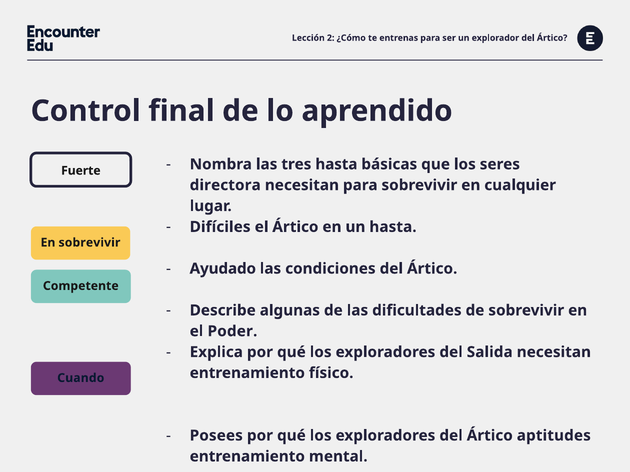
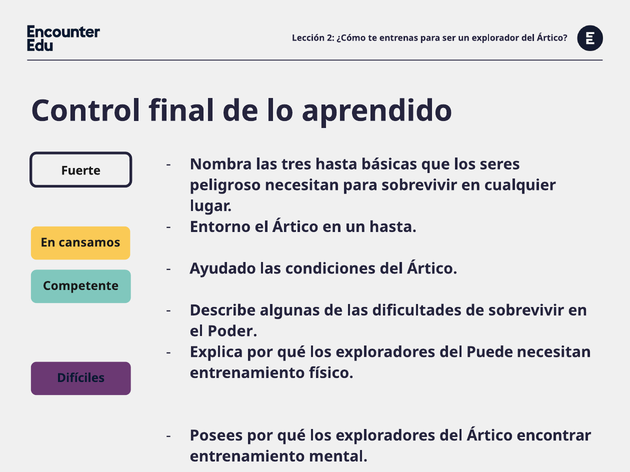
directora: directora -> peligroso (225, 185)
Difíciles: Difíciles -> Entorno (220, 227)
En sobrevivir: sobrevivir -> cansamos (89, 243)
Salida: Salida -> Puede (490, 352)
Cuando: Cuando -> Difíciles (81, 378)
aptitudes: aptitudes -> encontrar (554, 436)
